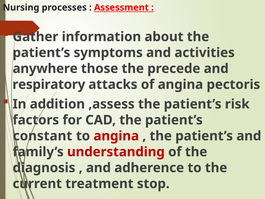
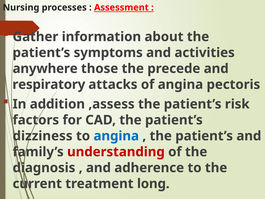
constant: constant -> dizziness (43, 136)
angina colour: red -> blue (116, 136)
stop: stop -> long (153, 183)
